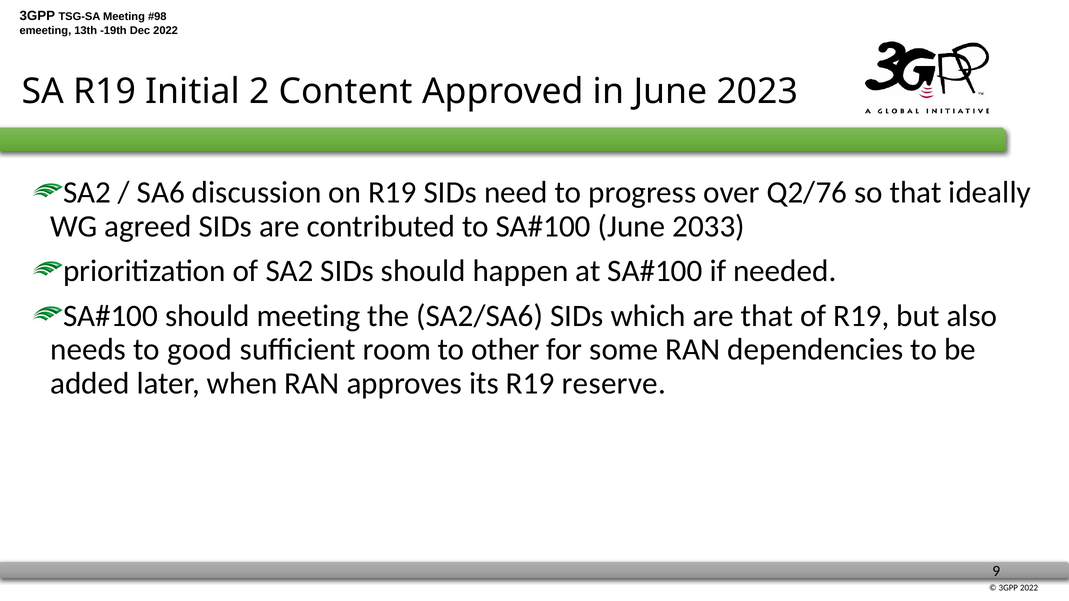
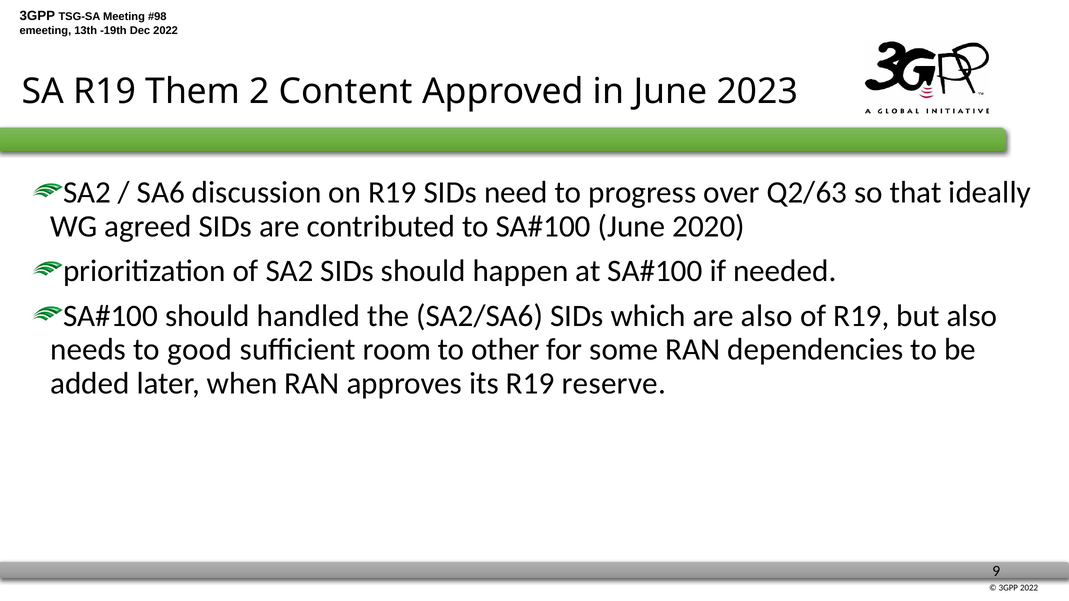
Initial: Initial -> Them (193, 91)
Q2/76: Q2/76 -> Q2/63 (807, 193)
2033: 2033 -> 2020 (709, 226)
should meeting: meeting -> handled (308, 316)
are that: that -> also (767, 316)
